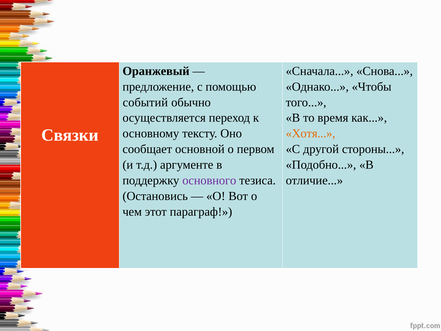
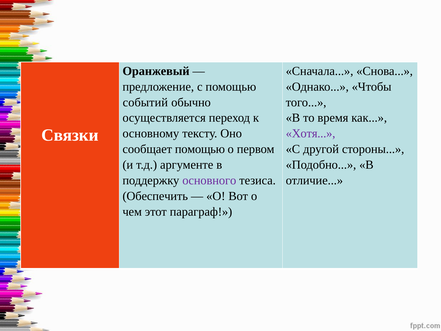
Хотя colour: orange -> purple (311, 133)
сообщает основной: основной -> помощью (200, 149)
Остановись: Остановись -> Обеспечить (155, 196)
